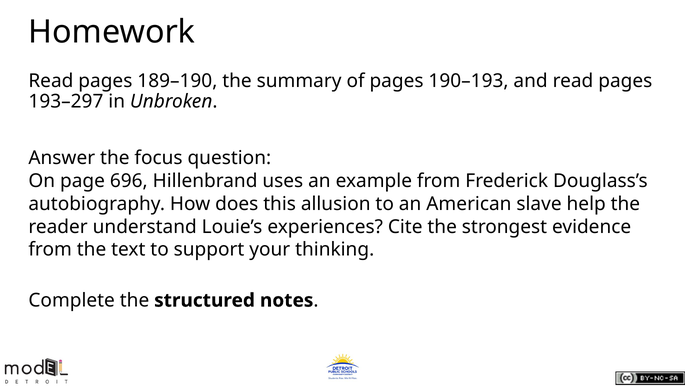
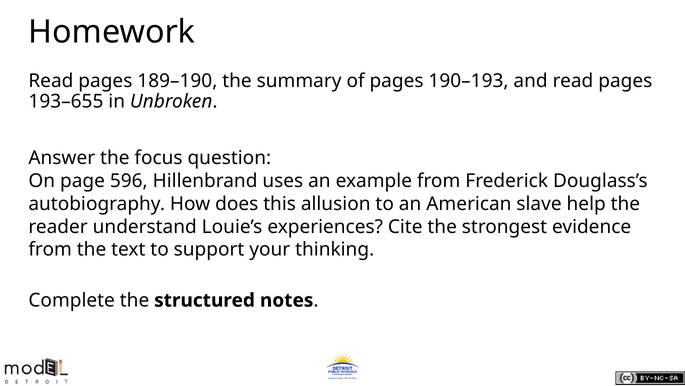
193–297: 193–297 -> 193–655 (66, 101)
696: 696 -> 596 (129, 181)
